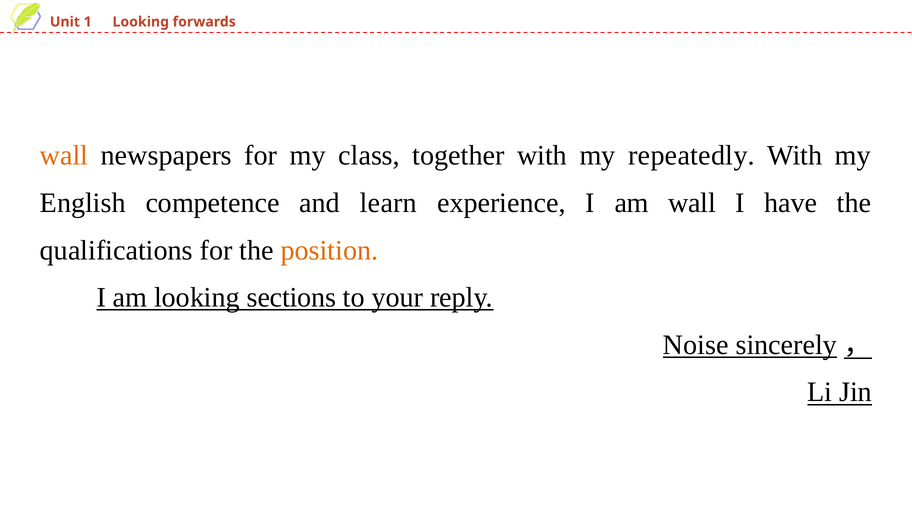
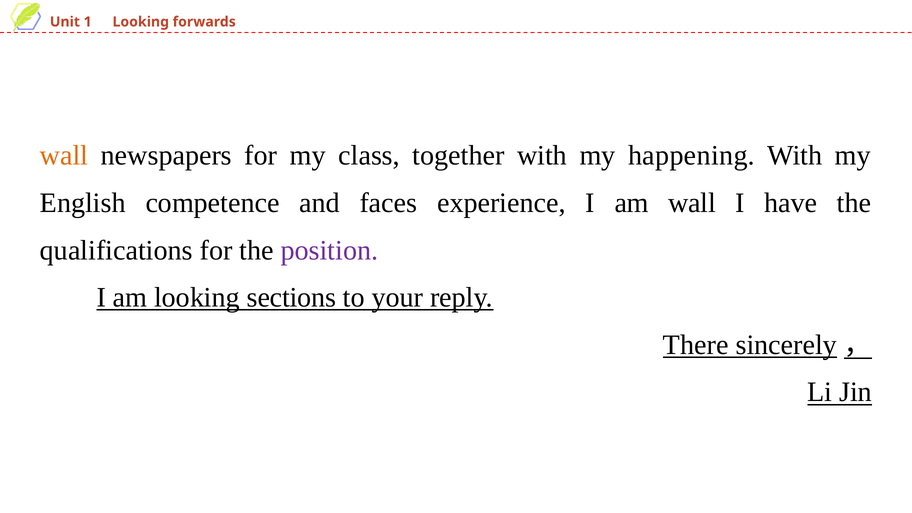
repeatedly: repeatedly -> happening (692, 156)
learn: learn -> faces (388, 203)
position colour: orange -> purple (329, 250)
Noise: Noise -> There (696, 345)
